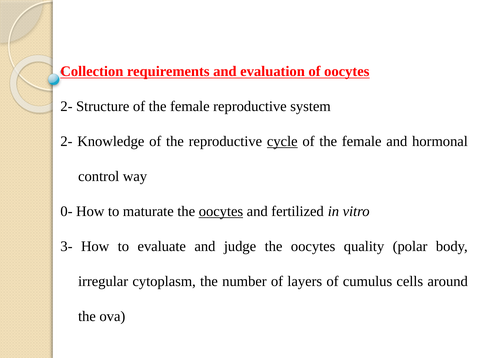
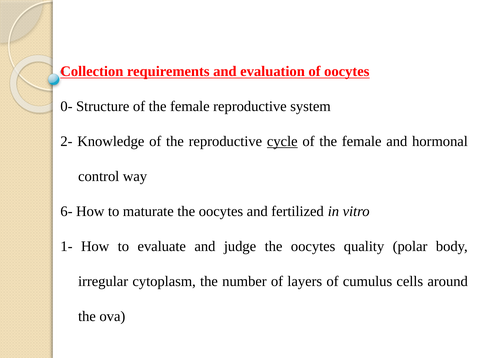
2-: 2- -> 0- (66, 106)
0-: 0- -> 6- (66, 211)
oocytes underline: present -> none (221, 211)
3-: 3- -> 1- (66, 246)
